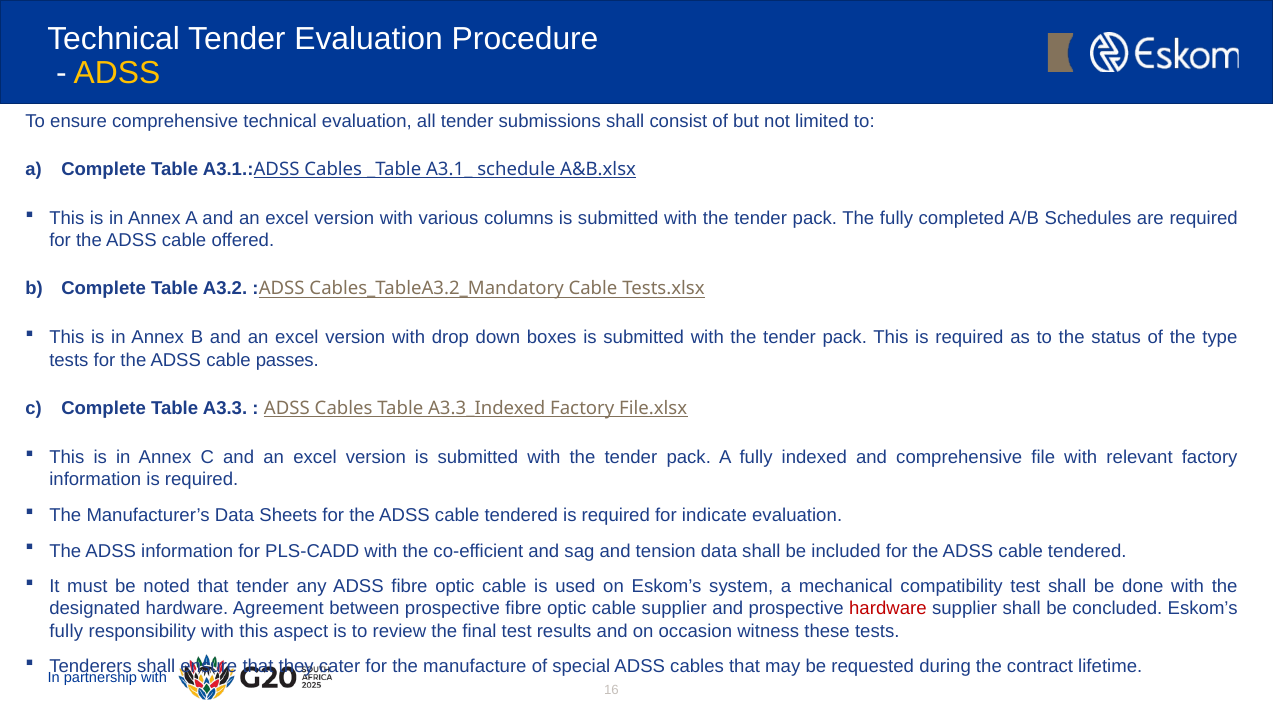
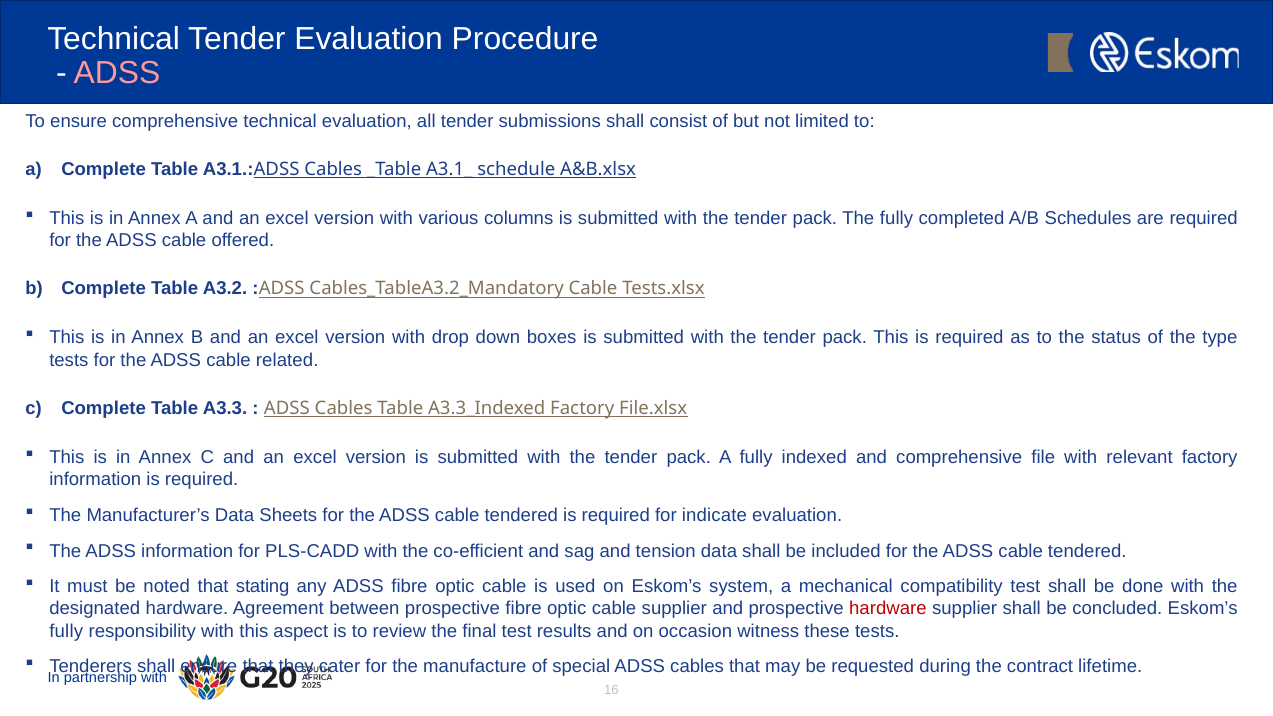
ADSS colour: yellow -> pink (117, 73)
passes: passes -> related (287, 360)
that tender: tender -> stating (263, 586)
